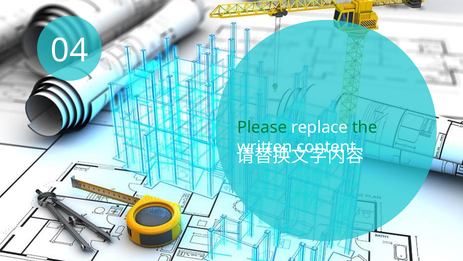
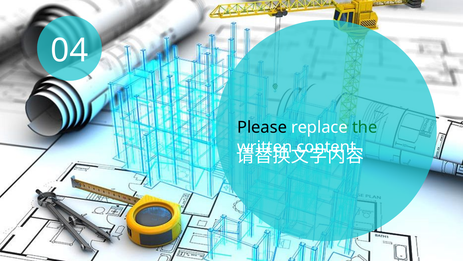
Please colour: green -> black (262, 127)
